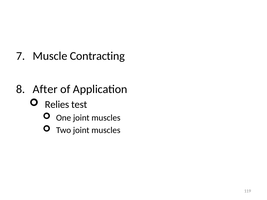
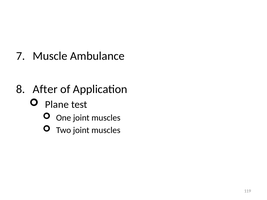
Contracting: Contracting -> Ambulance (97, 56)
Relies: Relies -> Plane (57, 105)
